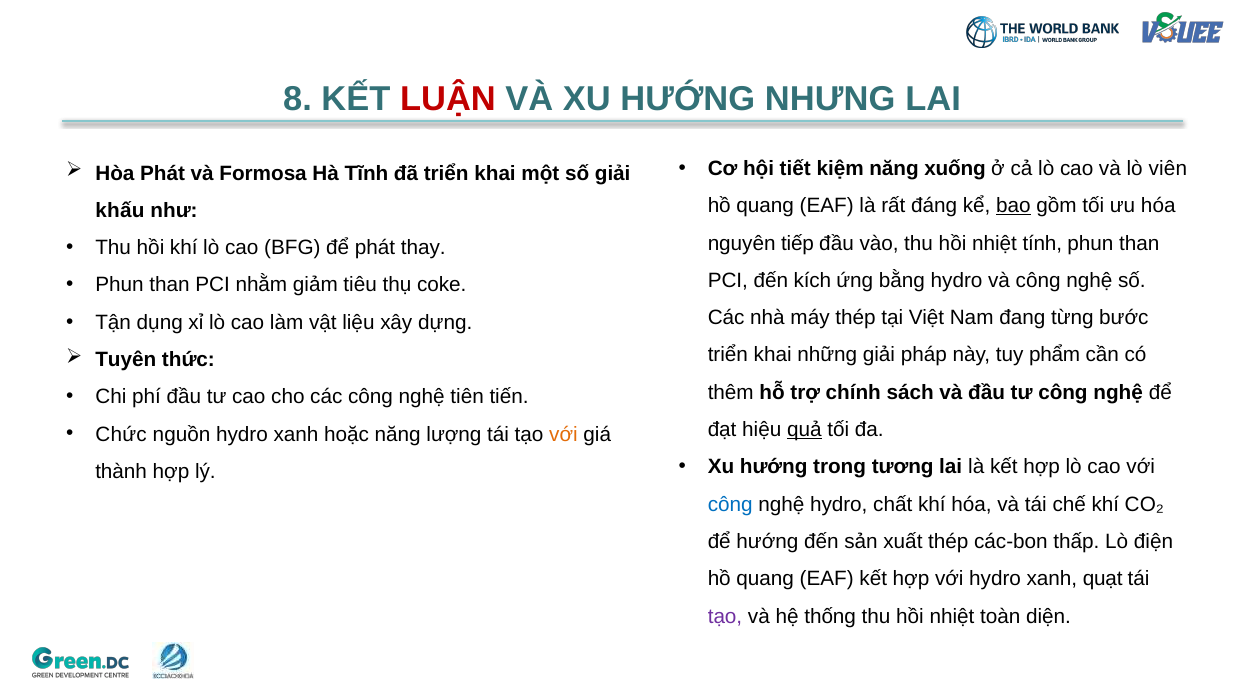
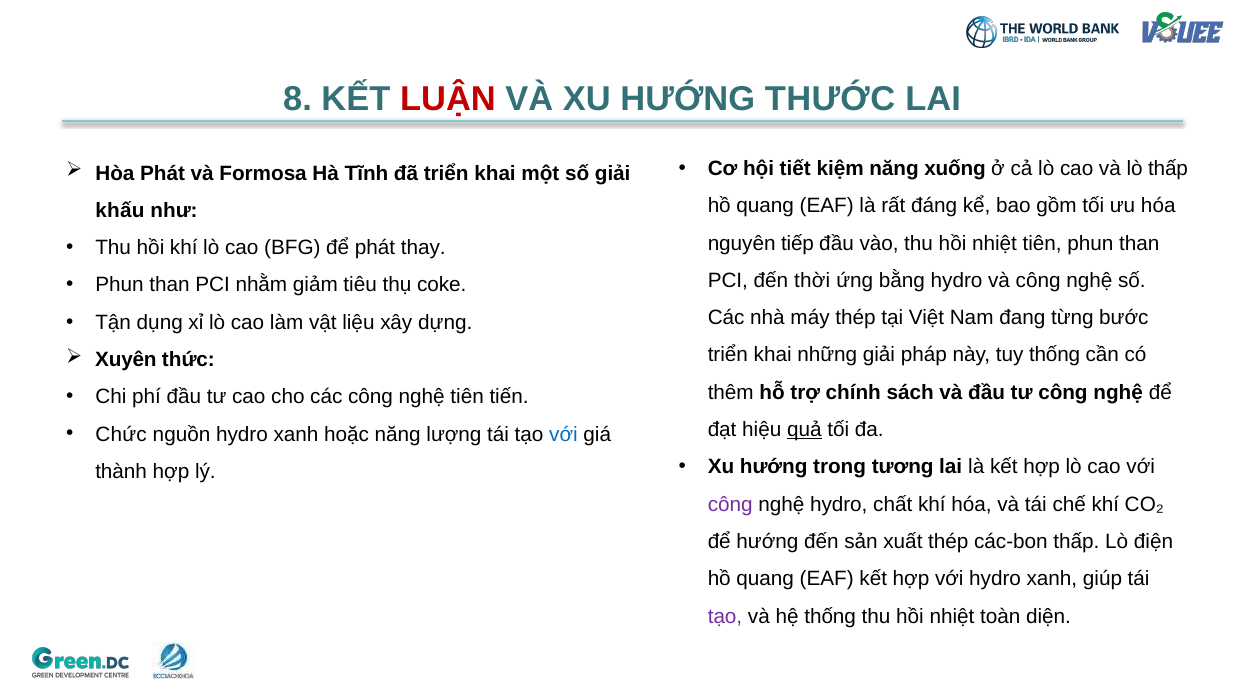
NHƯNG: NHƯNG -> THƯỚC (830, 99)
lò viên: viên -> thấp (1168, 169)
bao underline: present -> none (1013, 206)
nhiệt tính: tính -> tiên (1042, 243)
kích: kích -> thời (812, 281)
tuy phẩm: phẩm -> thống (1055, 355)
Tuyên: Tuyên -> Xuyên (126, 360)
với colour: orange -> blue (563, 435)
công colour: blue -> purple (730, 505)
quạt: quạt -> giúp (1103, 579)
